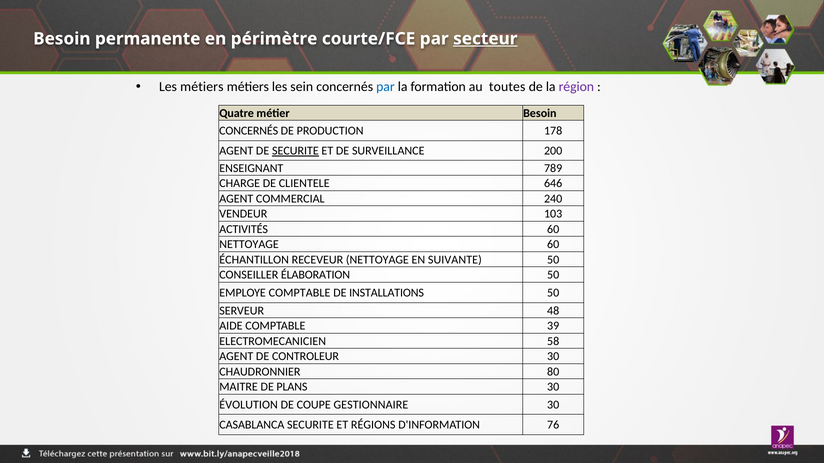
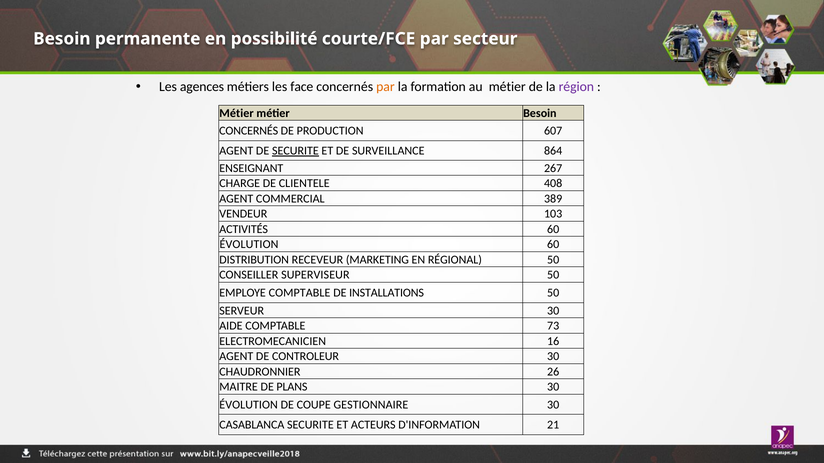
périmètre: périmètre -> possibilité (274, 39)
secteur underline: present -> none (485, 39)
Les métiers: métiers -> agences (202, 87)
sein: sein -> face (302, 87)
par colour: blue -> orange (385, 87)
au toutes: toutes -> métier (507, 87)
Quatre: Quatre -> Métier (237, 113)
178: 178 -> 607 (553, 131)
200: 200 -> 864 (553, 151)
789: 789 -> 267 (553, 168)
646: 646 -> 408 (553, 184)
240: 240 -> 389 (553, 199)
NETTOYAGE: NETTOYAGE -> ÉVOLUTION (249, 245)
ÉCHANTILLON: ÉCHANTILLON -> DISTRIBUTION (254, 260)
RECEVEUR NETTOYAGE: NETTOYAGE -> MARKETING (377, 260)
SUIVANTE: SUIVANTE -> RÉGIONAL (455, 260)
ÉLABORATION: ÉLABORATION -> SUPERVISEUR (315, 275)
SERVEUR 48: 48 -> 30 (553, 311)
39: 39 -> 73 (553, 326)
58: 58 -> 16 (553, 341)
80: 80 -> 26 (553, 372)
RÉGIONS: RÉGIONS -> ACTEURS (373, 425)
76: 76 -> 21 (553, 425)
